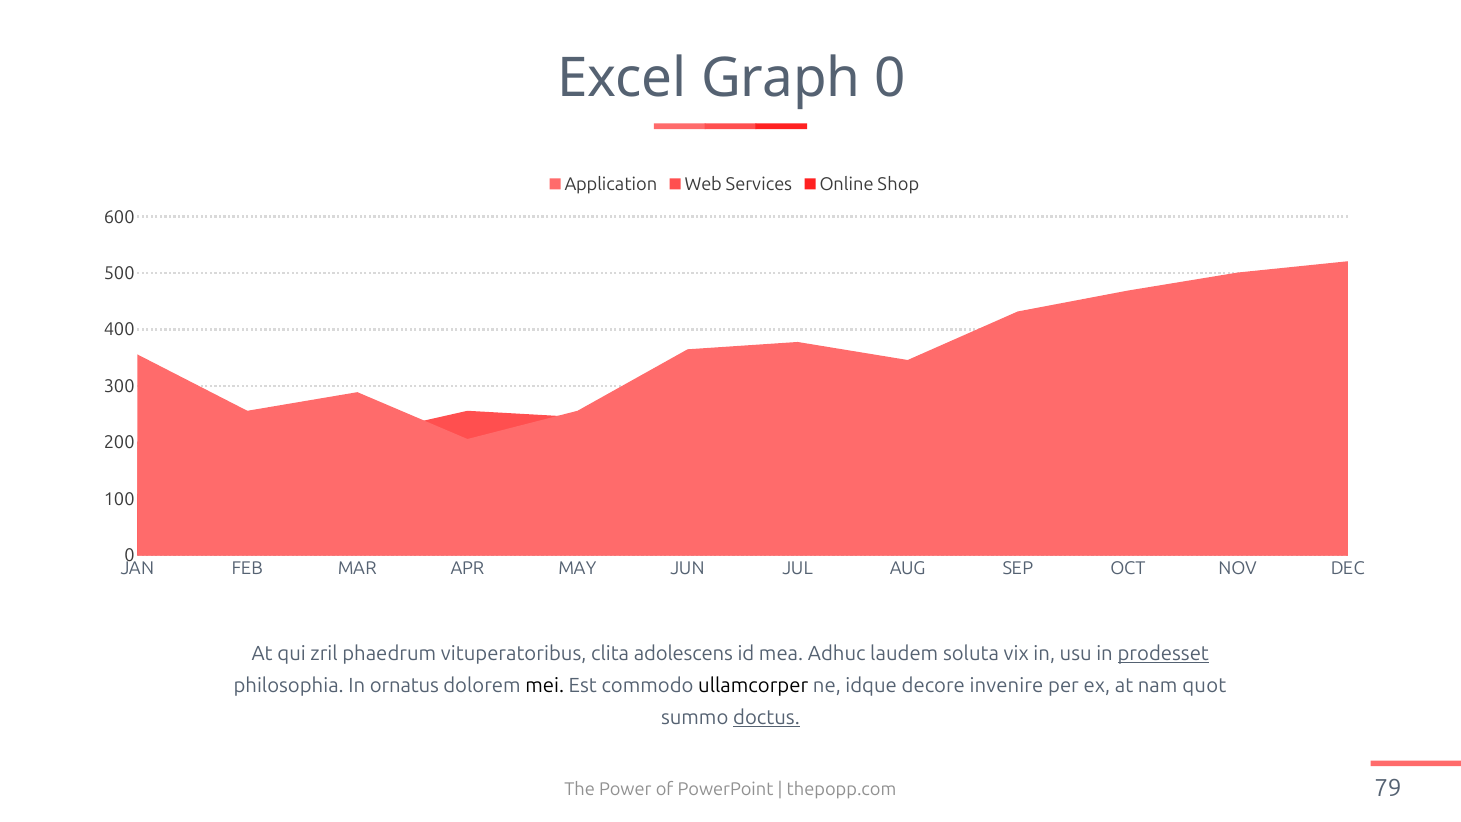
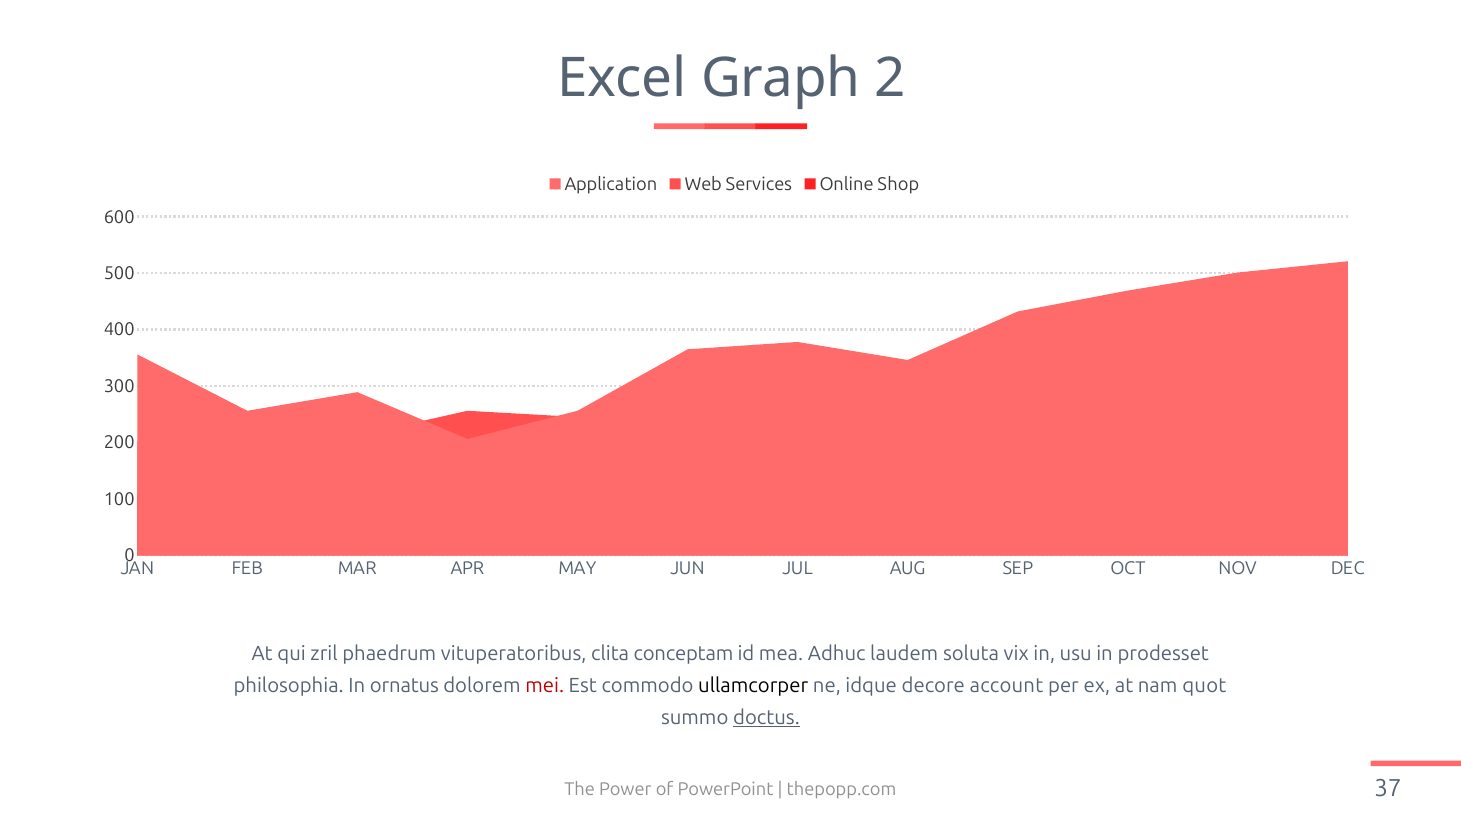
Graph 0: 0 -> 2 (891, 79)
adolescens: adolescens -> conceptam (683, 654)
prodesset underline: present -> none (1163, 654)
mei colour: black -> red (545, 686)
invenire: invenire -> account (1006, 686)
79: 79 -> 37 (1388, 788)
